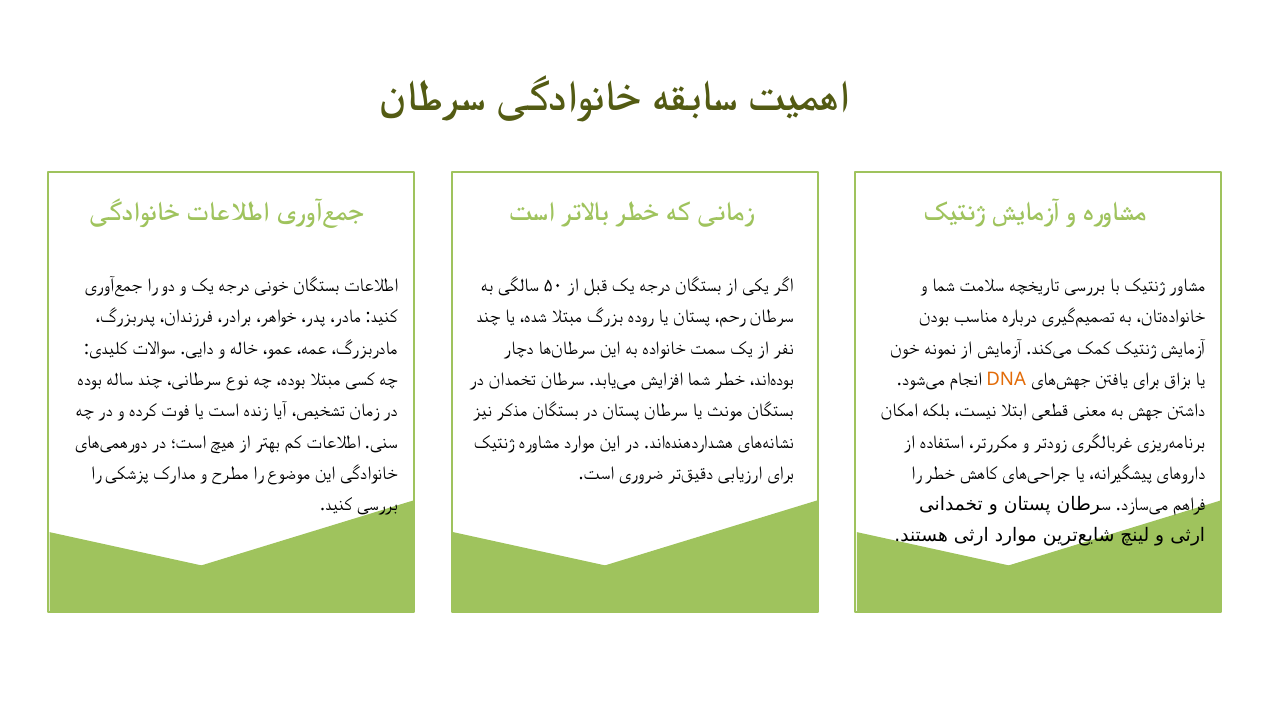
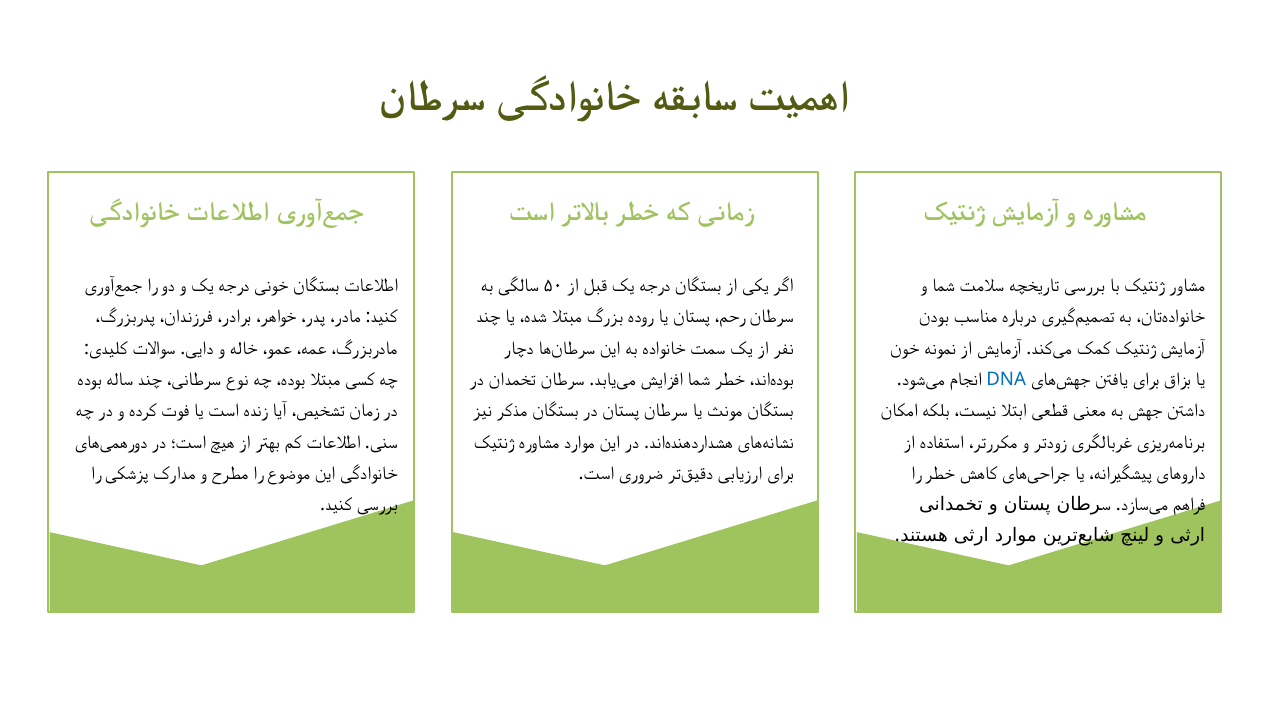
DNA colour: orange -> blue (1006, 379)
